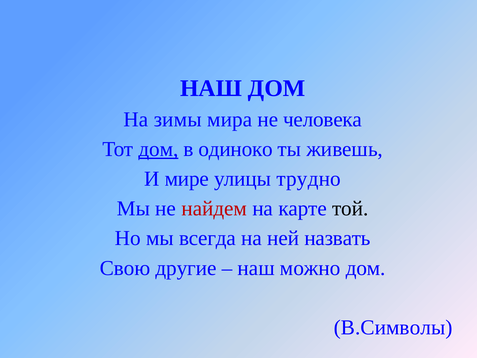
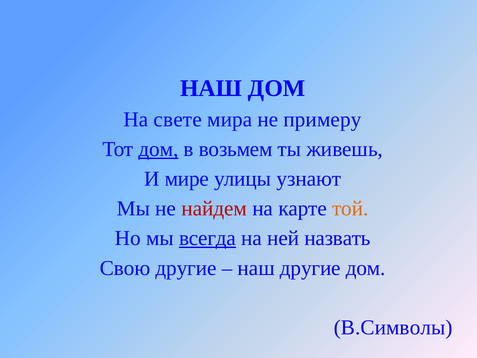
зимы: зимы -> свете (178, 119)
человека: человека -> примеру (322, 119)
одиноко: одиноко -> возьмем (236, 149)
трудно: трудно -> узнают (309, 179)
той colour: black -> orange (350, 208)
всегда underline: none -> present (208, 238)
наш можно: можно -> другие (310, 268)
